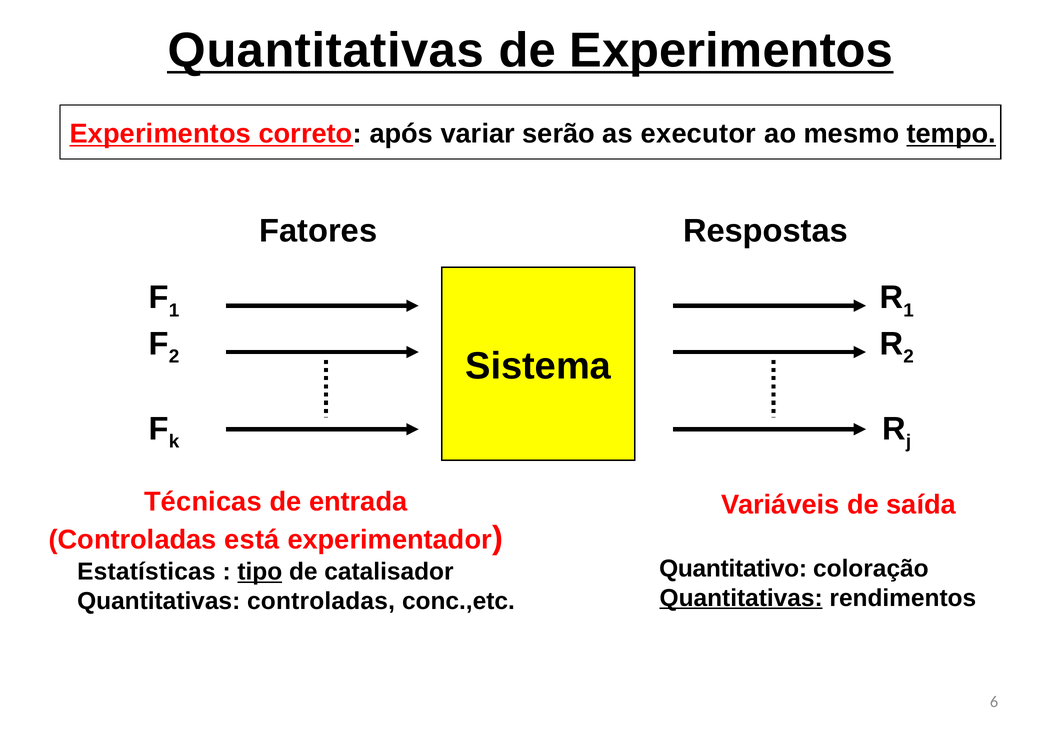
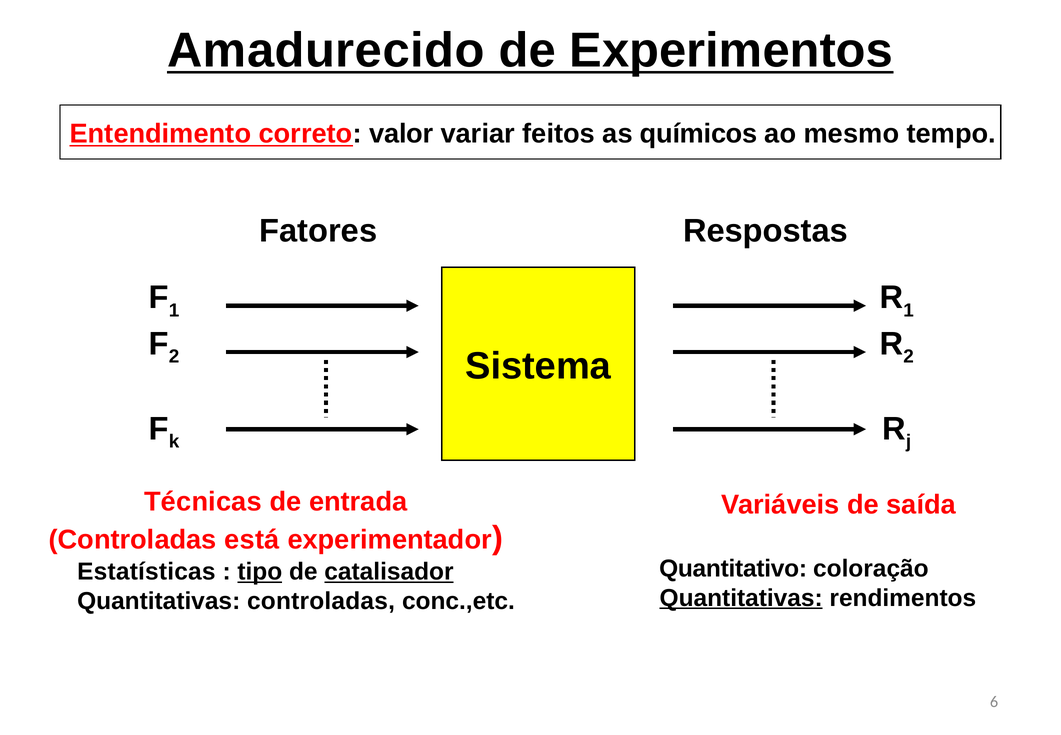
Quantitativas: Quantitativas -> Amadurecido (326, 51)
Experimentos: Experimentos -> Entendimento (160, 134)
após: após -> valor (401, 134)
serão: serão -> feitos (559, 134)
executor: executor -> químicos (699, 134)
tempo underline: present -> none (951, 134)
catalisador underline: none -> present (389, 571)
